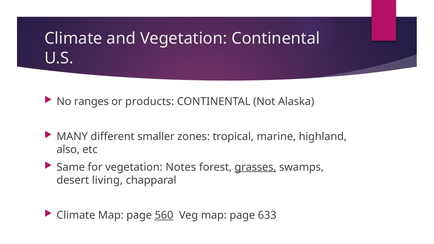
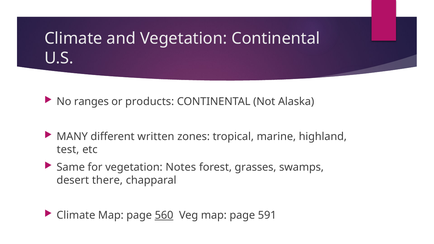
smaller: smaller -> written (156, 137)
also: also -> test (68, 150)
grasses underline: present -> none (255, 167)
living: living -> there (107, 180)
633: 633 -> 591 (267, 215)
